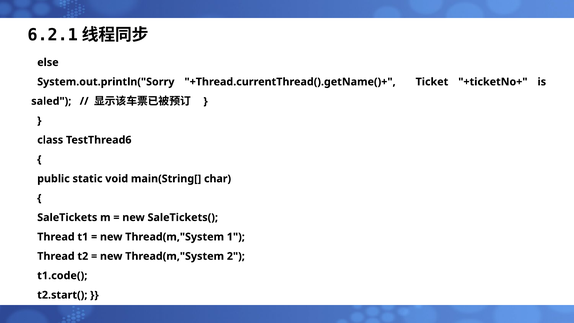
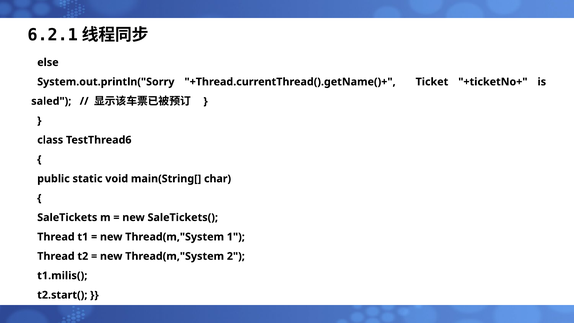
t1.code(: t1.code( -> t1.milis( (62, 276)
